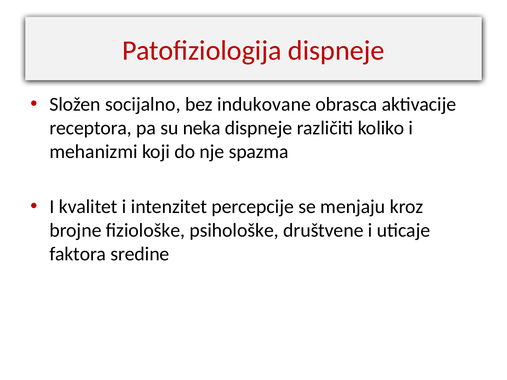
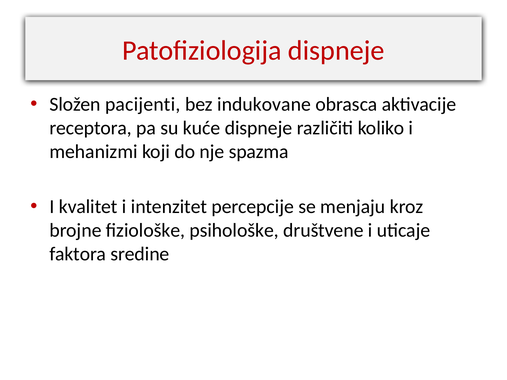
socijalno: socijalno -> pacijenti (143, 104)
neka: neka -> kuće (202, 128)
